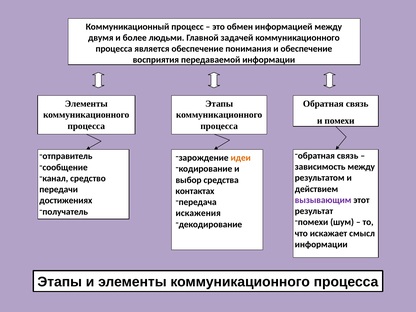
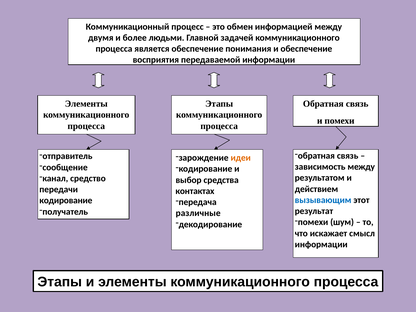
вызывающим colour: purple -> blue (323, 200)
достижениях: достижениях -> кодирование (66, 201)
искажения: искажения -> различные (198, 213)
